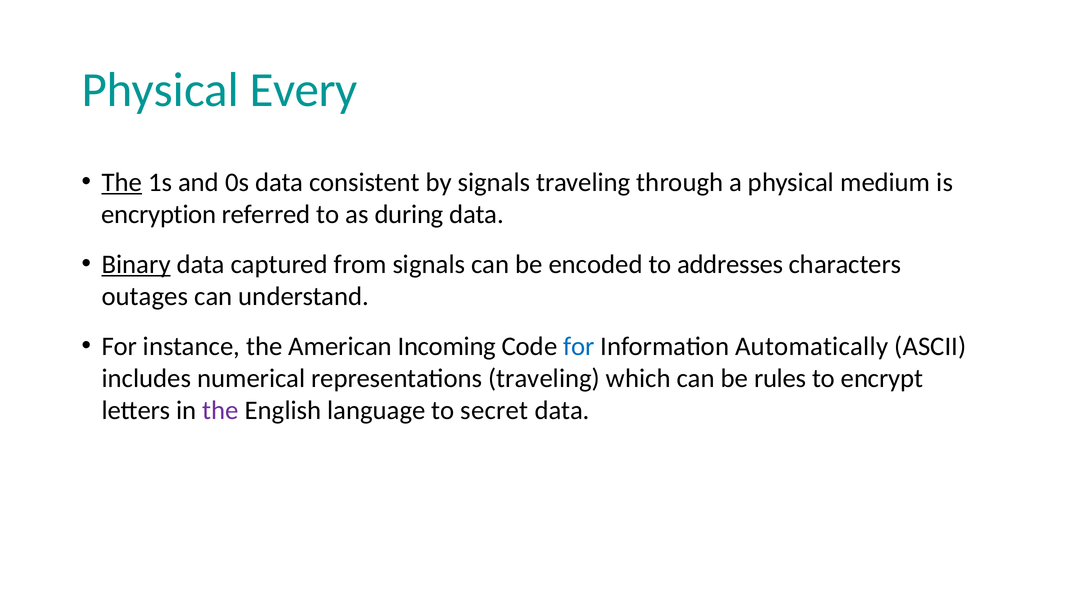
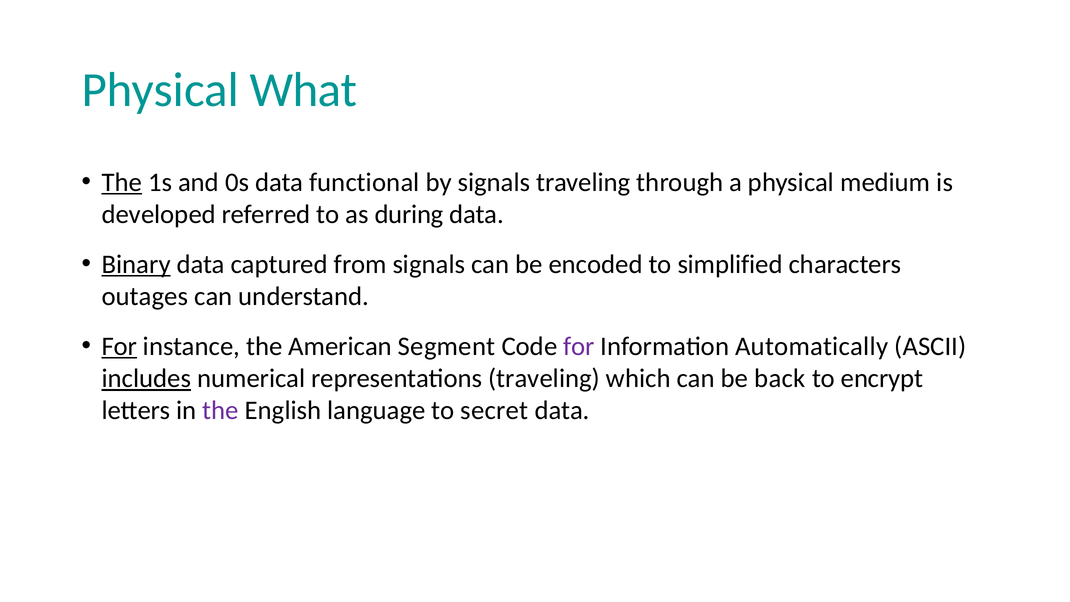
Every: Every -> What (303, 90)
consistent: consistent -> functional (364, 182)
encryption: encryption -> developed (159, 214)
addresses: addresses -> simplified (730, 264)
For underline: none -> present (119, 346)
Incoming: Incoming -> Segment (447, 346)
for colour: blue -> purple (579, 346)
includes underline: none -> present (146, 378)
rules: rules -> back (780, 378)
